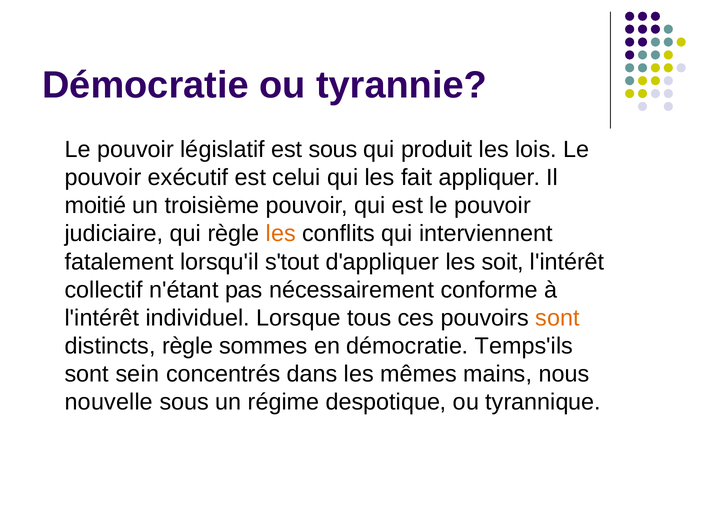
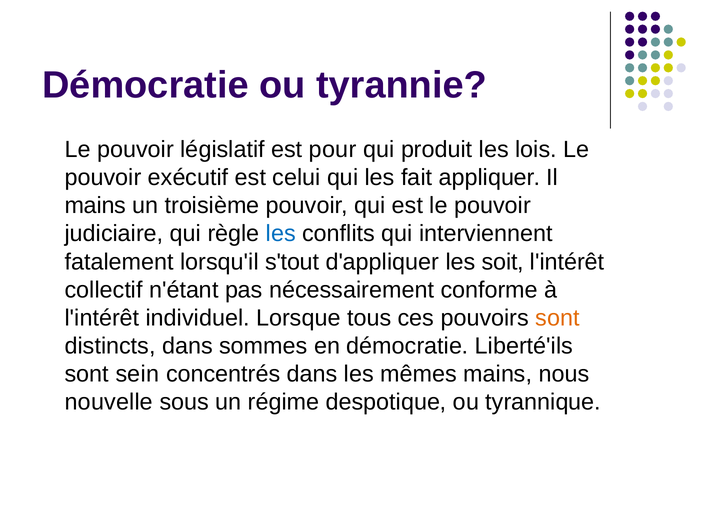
est sous: sous -> pour (333, 150)
moitié: moitié -> mains (95, 206)
les colour: orange -> blue (281, 234)
distincts règle: règle -> dans (187, 346)
Temps'ils: Temps'ils -> Liberté'ils (524, 346)
